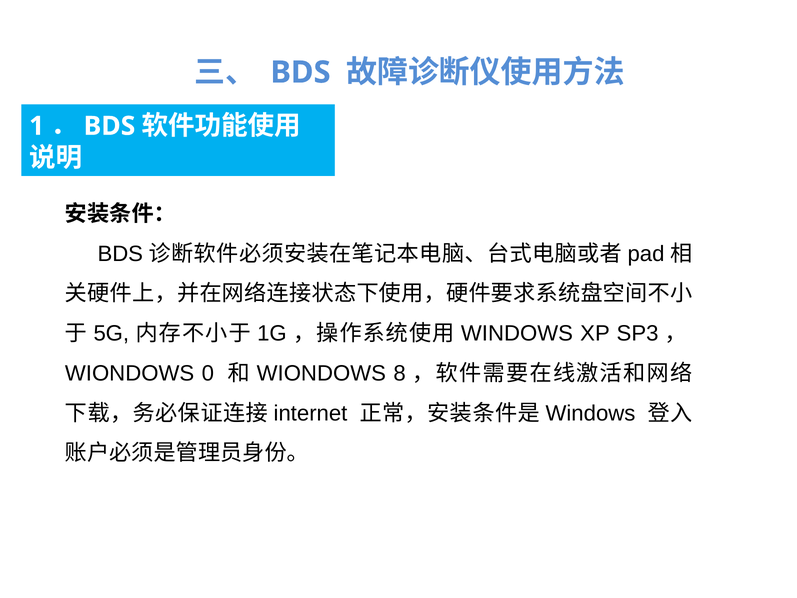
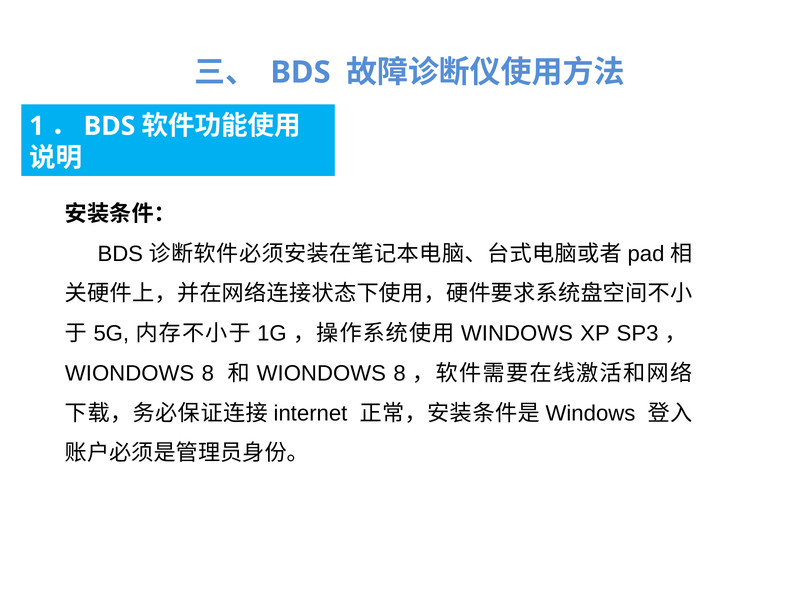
0: 0 -> 8 (208, 373)
